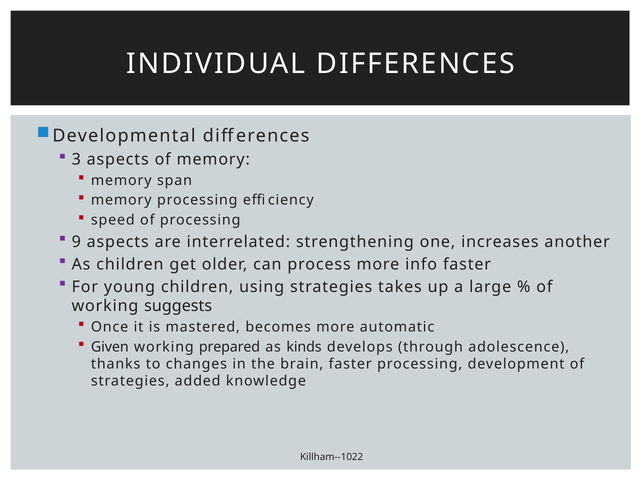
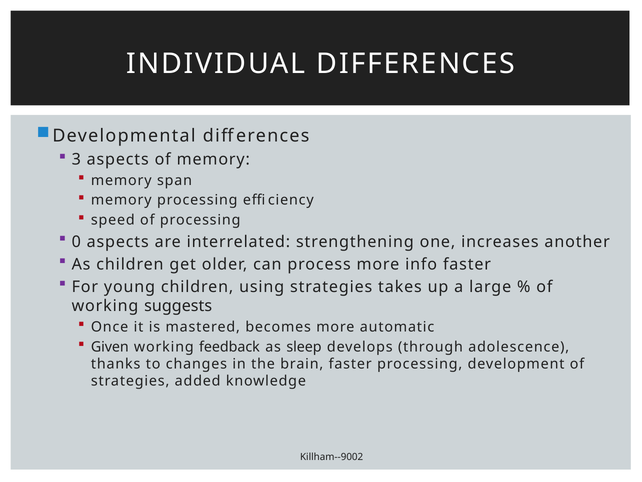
9: 9 -> 0 (76, 242)
prepared: prepared -> feedback (229, 347)
kinds: kinds -> sleep (304, 347)
Killham--1022: Killham--1022 -> Killham--9002 (332, 457)
